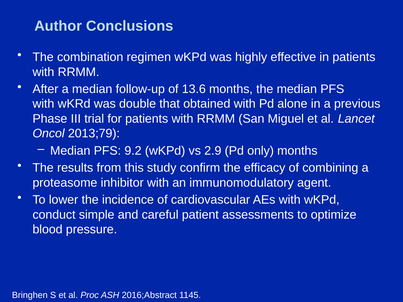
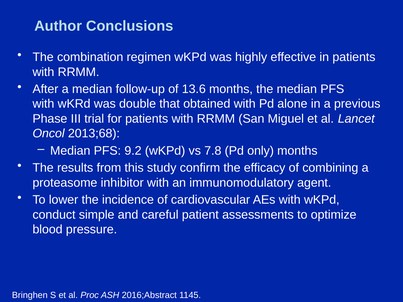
2013;79: 2013;79 -> 2013;68 (94, 134)
2.9: 2.9 -> 7.8 (213, 151)
